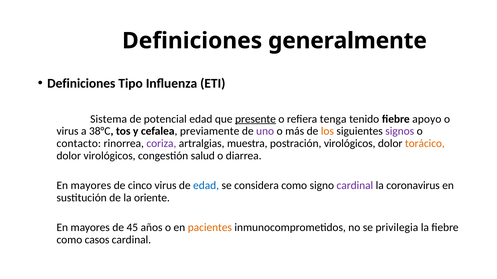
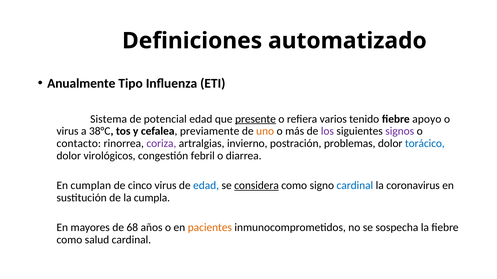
generalmente: generalmente -> automatizado (347, 41)
Definiciones: Definiciones -> Anualmente (81, 83)
tenga: tenga -> varios (333, 119)
uno colour: purple -> orange (265, 131)
los colour: orange -> purple (327, 131)
muestra: muestra -> invierno (247, 144)
postración virológicos: virológicos -> problemas (350, 144)
torácico colour: orange -> blue (425, 144)
salud: salud -> febril (203, 156)
mayores: mayores -> cumplan (91, 186)
considera underline: none -> present (257, 186)
cardinal colour: purple -> blue (355, 186)
oriente: oriente -> cumpla (152, 198)
45: 45 -> 68 (132, 228)
privilegia: privilegia -> sospecha (397, 228)
casos: casos -> salud (97, 240)
